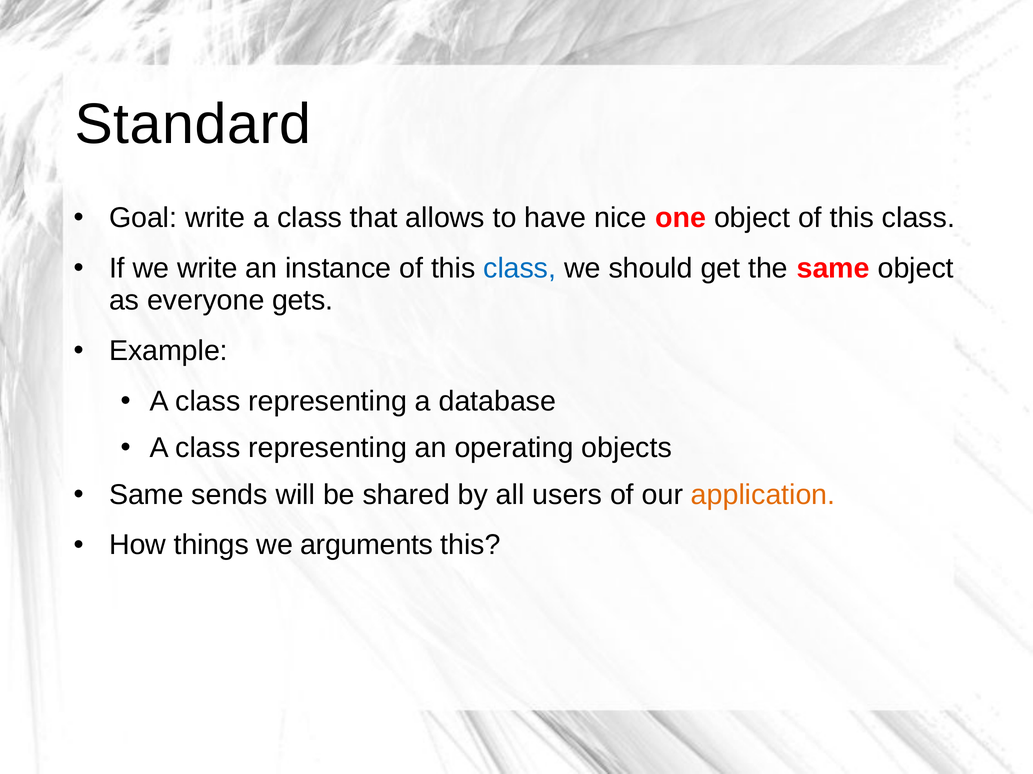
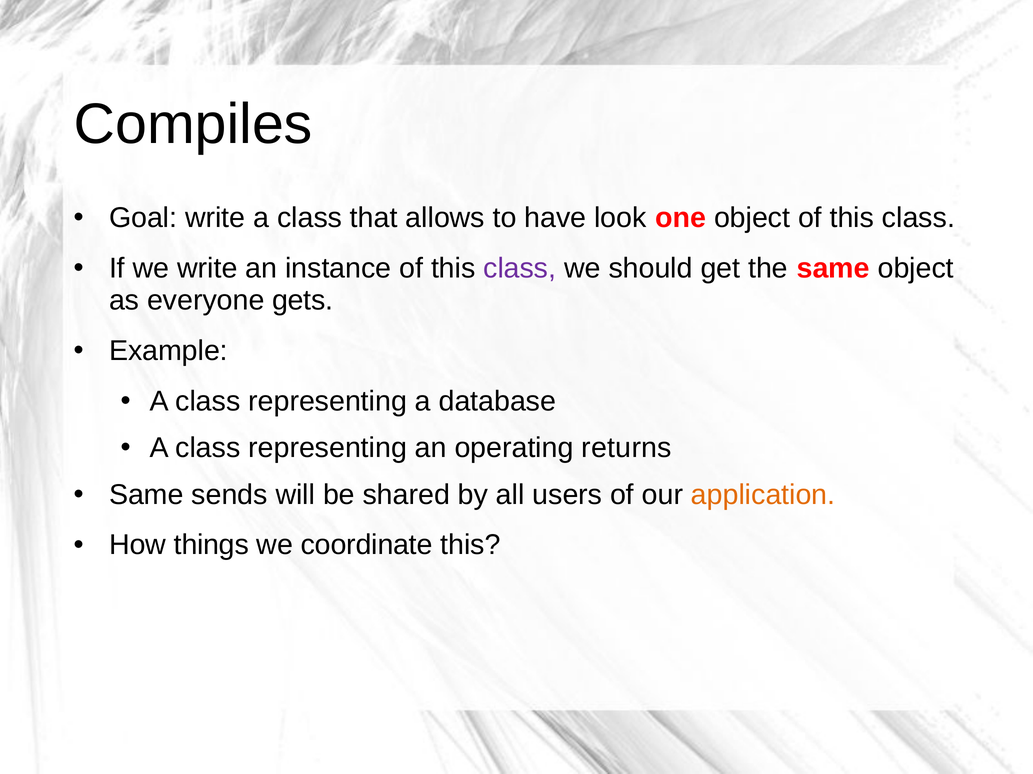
Standard: Standard -> Compiles (193, 125)
nice: nice -> look (620, 218)
class colour: blue -> purple (520, 269)
objects: objects -> returns (627, 448)
arguments: arguments -> coordinate (367, 545)
